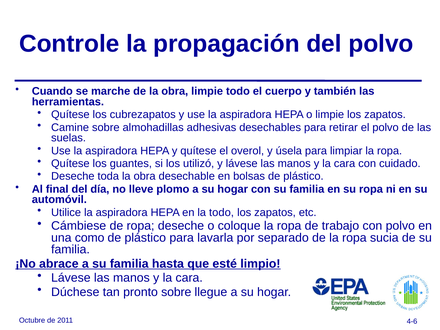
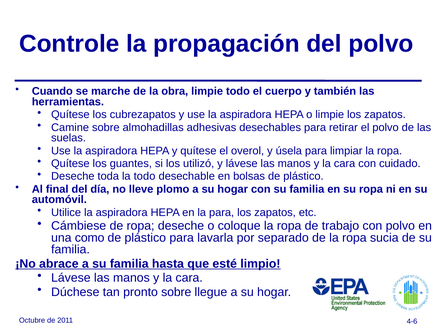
toda la obra: obra -> todo (145, 176)
la todo: todo -> para (222, 212)
